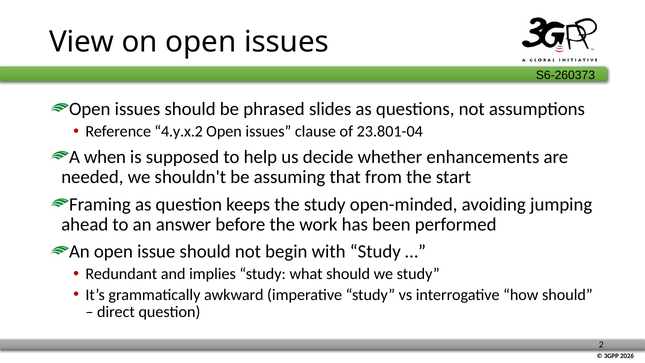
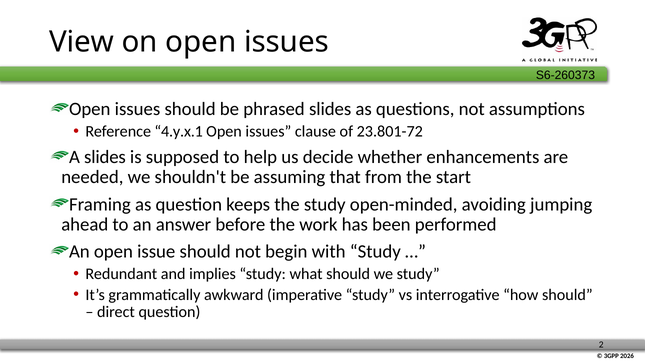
4.y.x.2: 4.y.x.2 -> 4.y.x.1 (179, 131)
23.801-04: 23.801-04 -> 23.801-72 (390, 131)
A when: when -> slides (105, 157)
